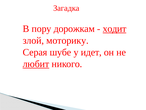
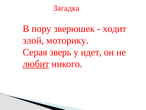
дорожкам: дорожкам -> зверюшек (74, 29)
ходит underline: present -> none (115, 29)
шубе: шубе -> зверь (60, 52)
